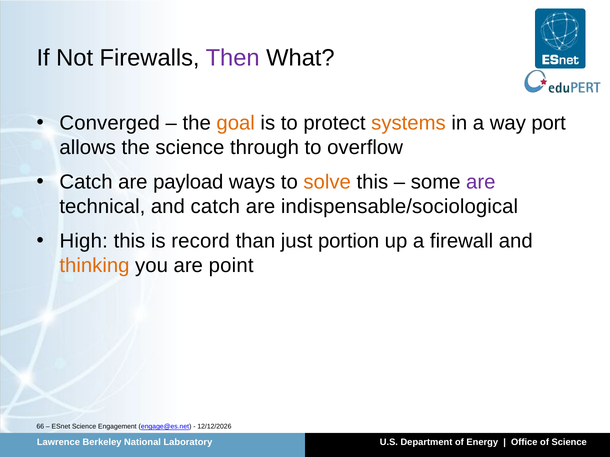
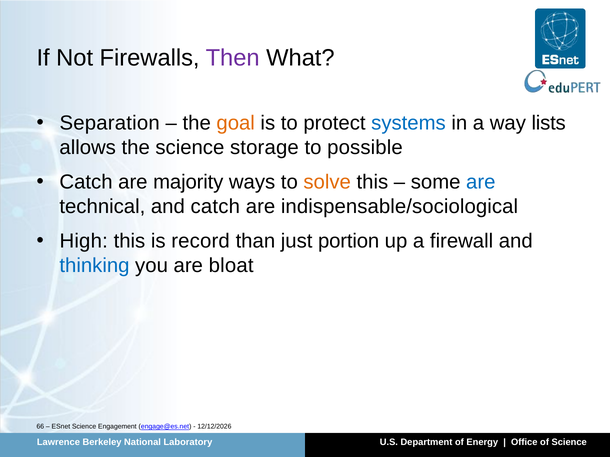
Converged: Converged -> Separation (110, 123)
systems colour: orange -> blue (408, 123)
port: port -> lists (549, 123)
through: through -> storage (264, 148)
overflow: overflow -> possible (365, 148)
payload: payload -> majority (188, 182)
are colour: purple -> blue (481, 182)
thinking colour: orange -> blue (95, 266)
point: point -> bloat (231, 266)
